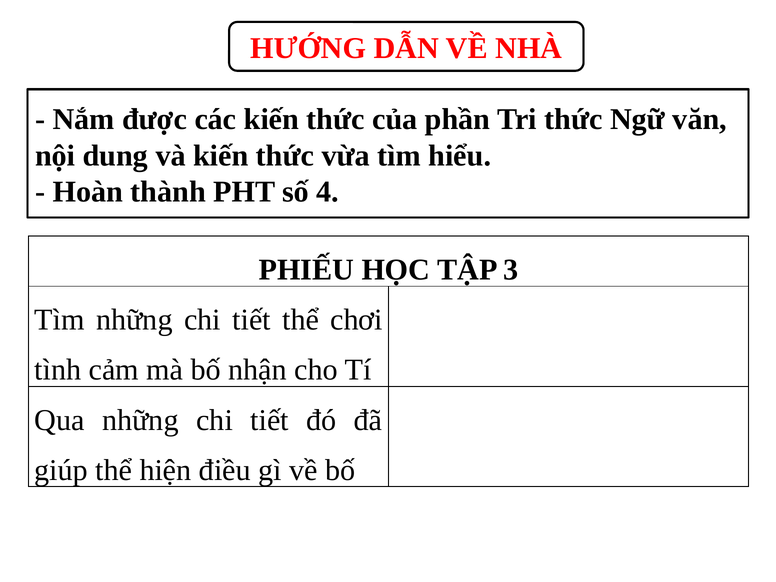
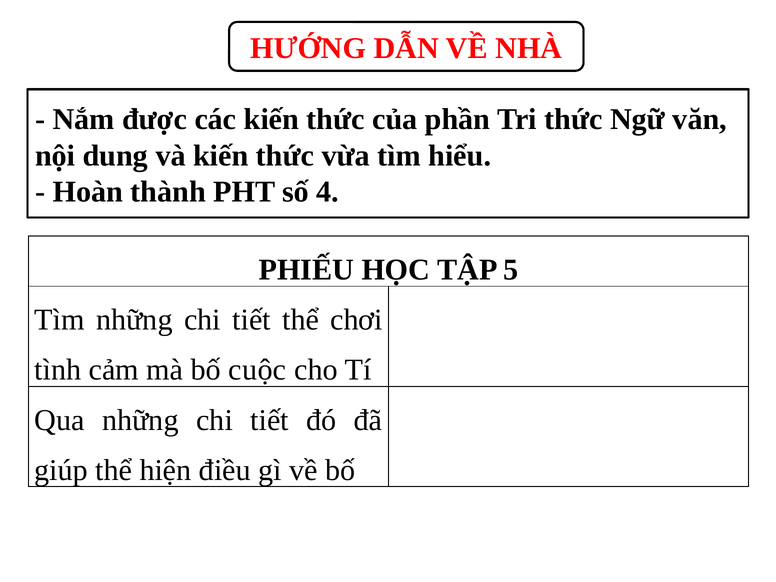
3: 3 -> 5 (511, 270)
nhận: nhận -> cuộc (257, 370)
